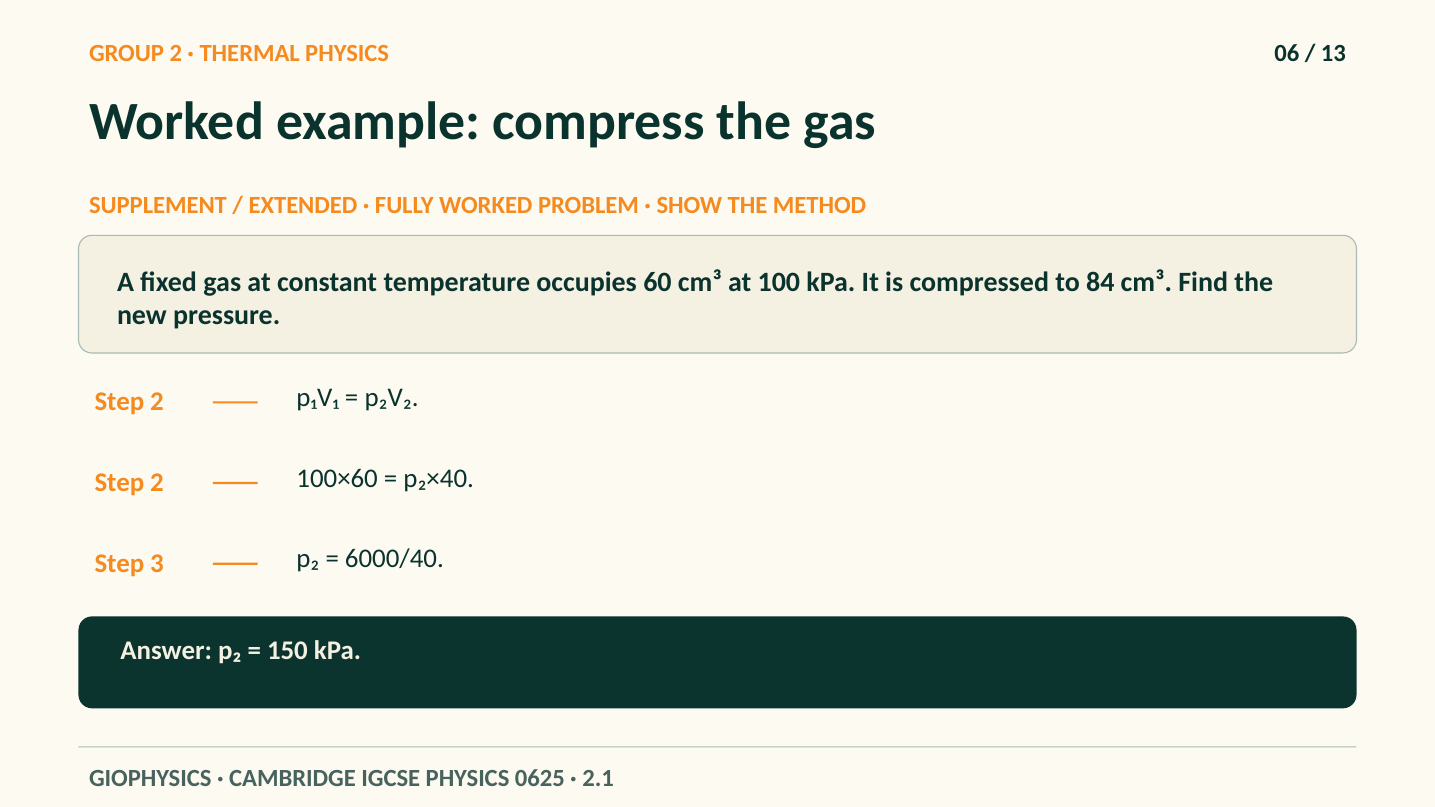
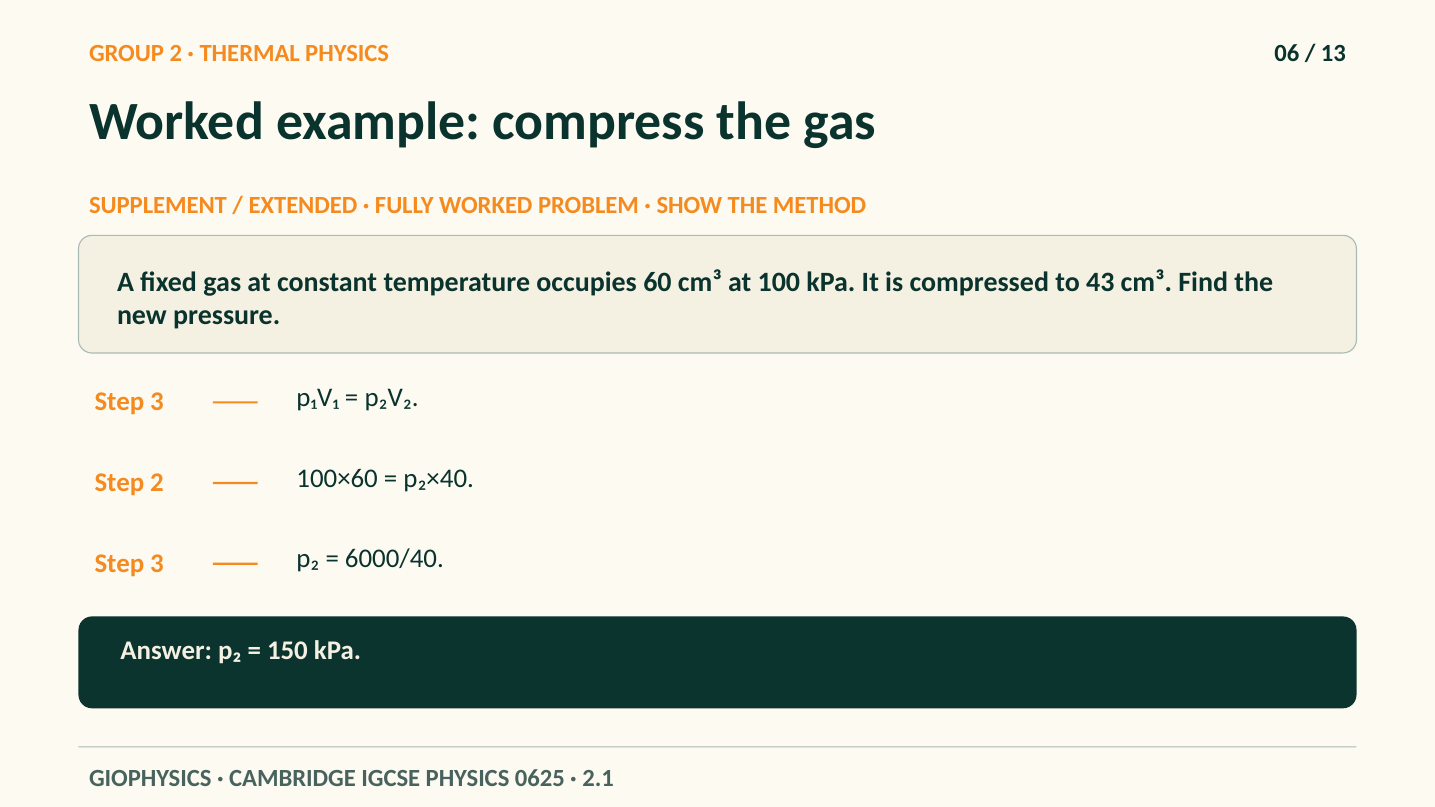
84: 84 -> 43 (1100, 282)
2: 2 -> 3 (157, 402)
